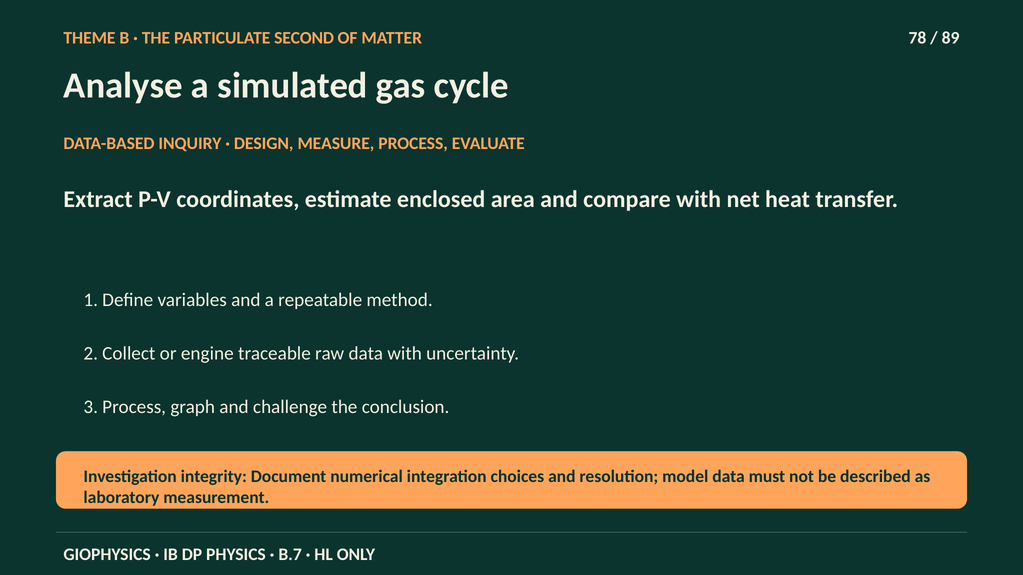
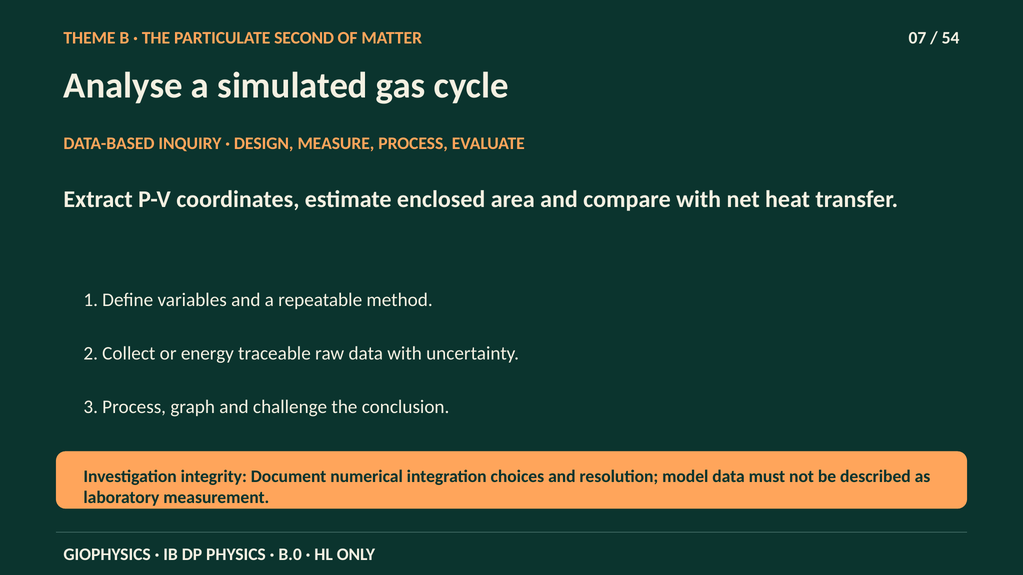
78: 78 -> 07 (917, 38)
89: 89 -> 54 (951, 38)
engine: engine -> energy (207, 354)
B.7: B.7 -> B.0 (290, 555)
